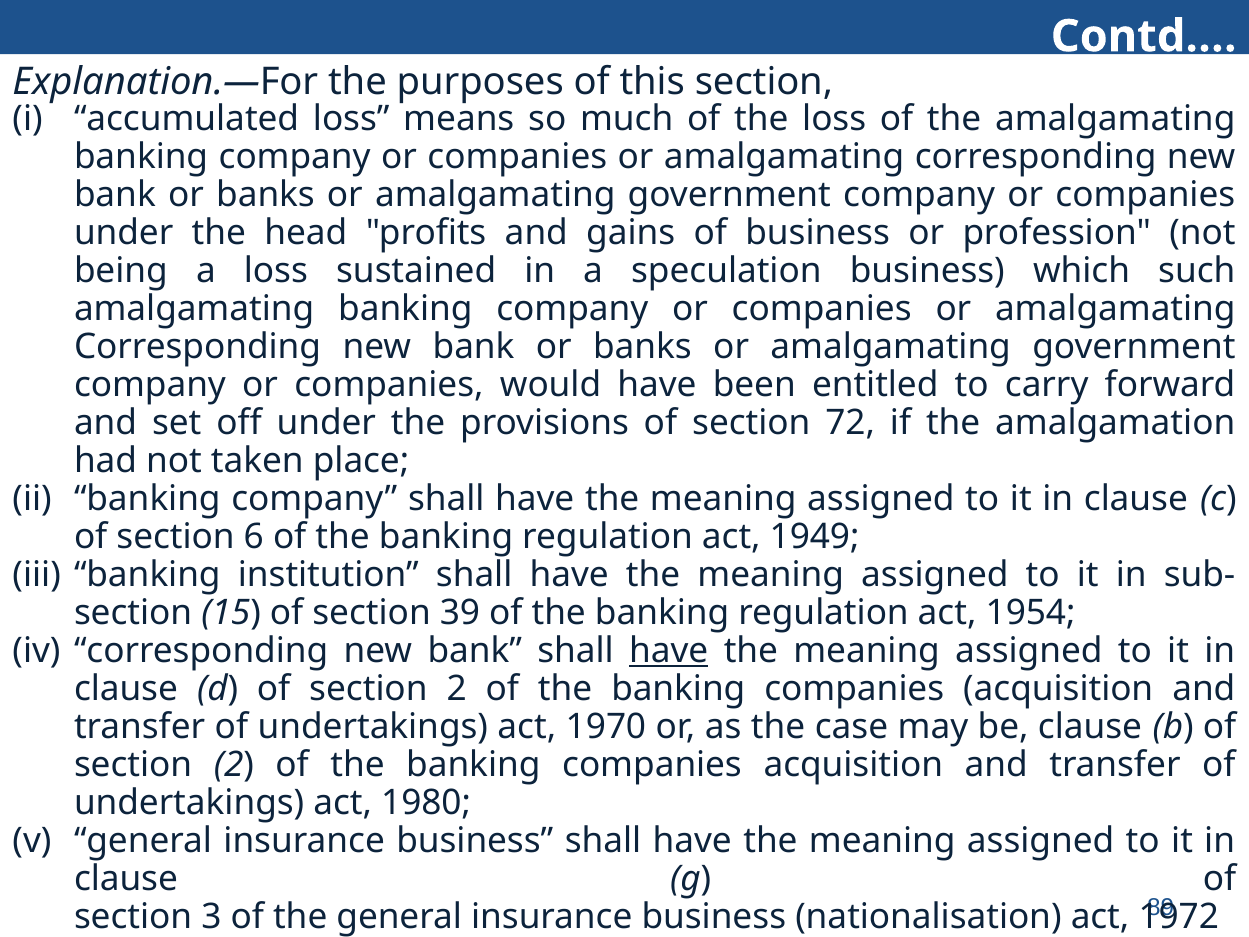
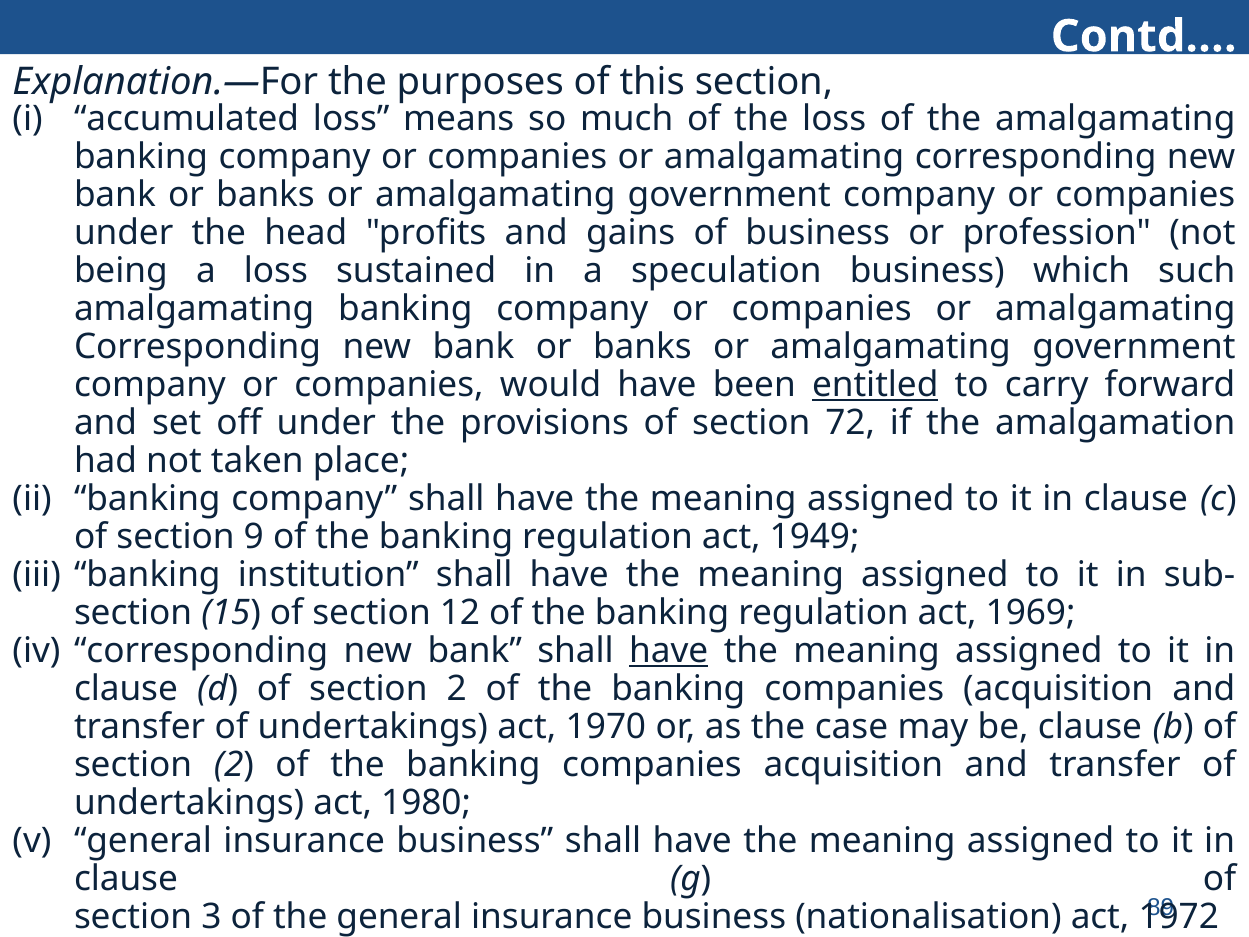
entitled underline: none -> present (875, 385)
6: 6 -> 9 (254, 537)
39: 39 -> 12 (460, 613)
1954: 1954 -> 1969 (1031, 613)
